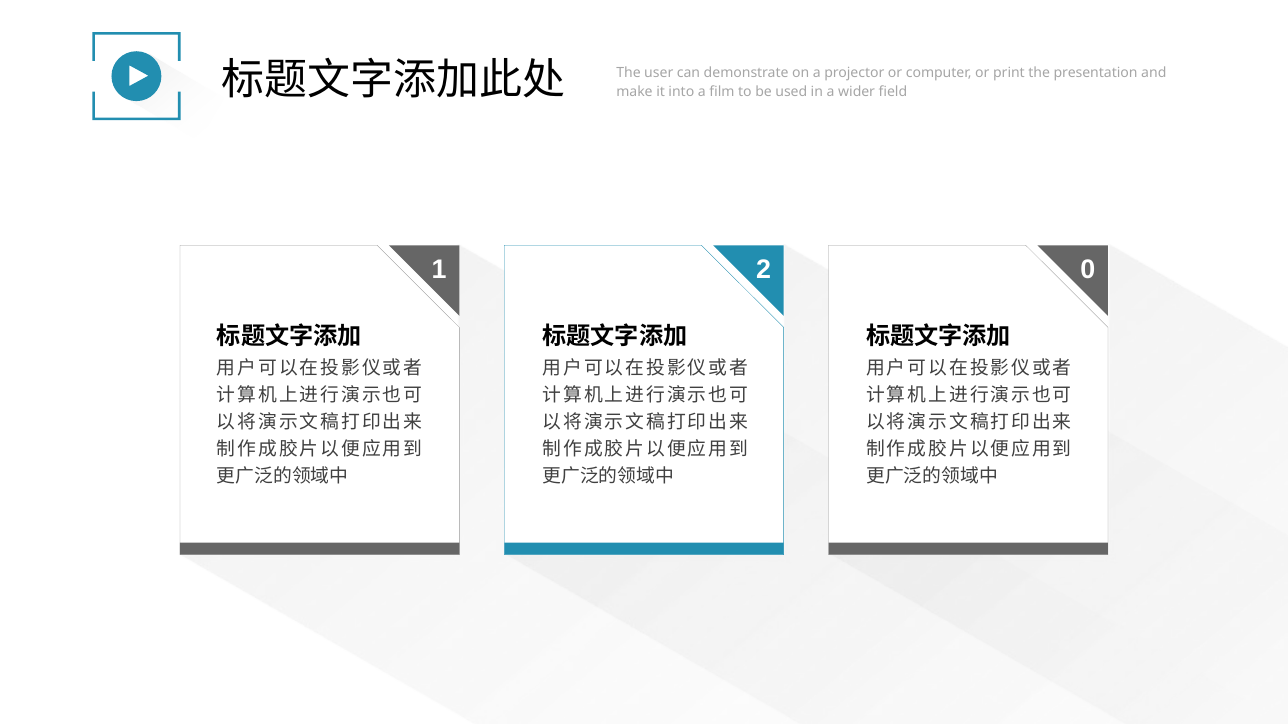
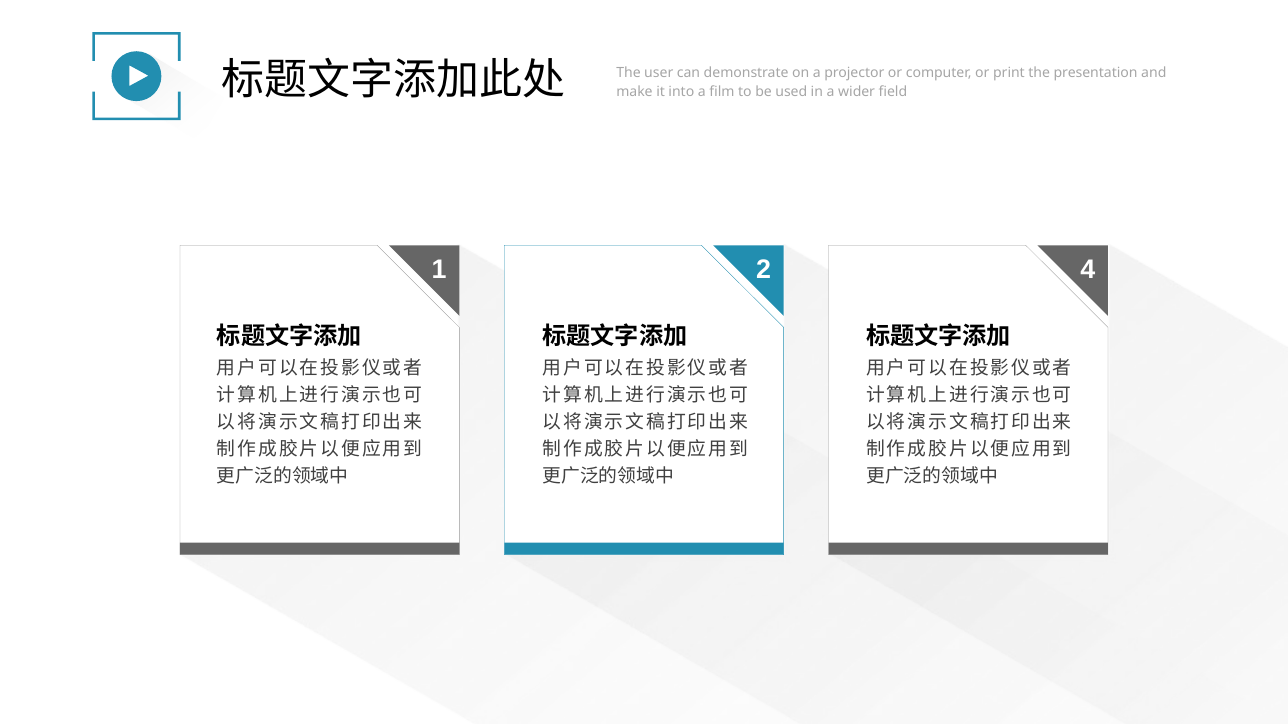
0: 0 -> 4 (1088, 270)
